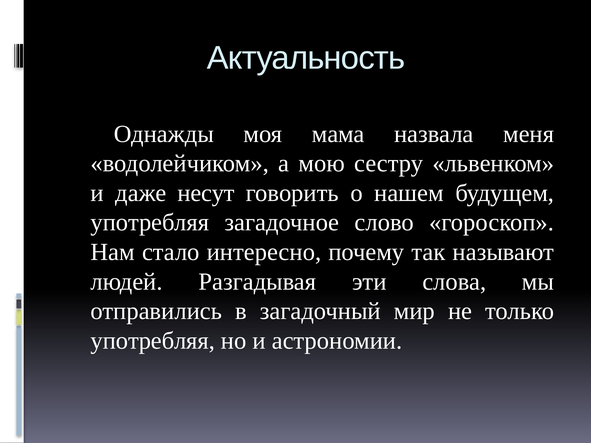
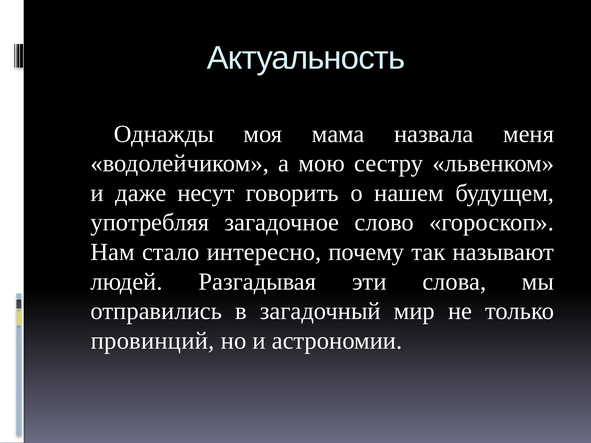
употребляя: употребляя -> провинций (153, 341)
